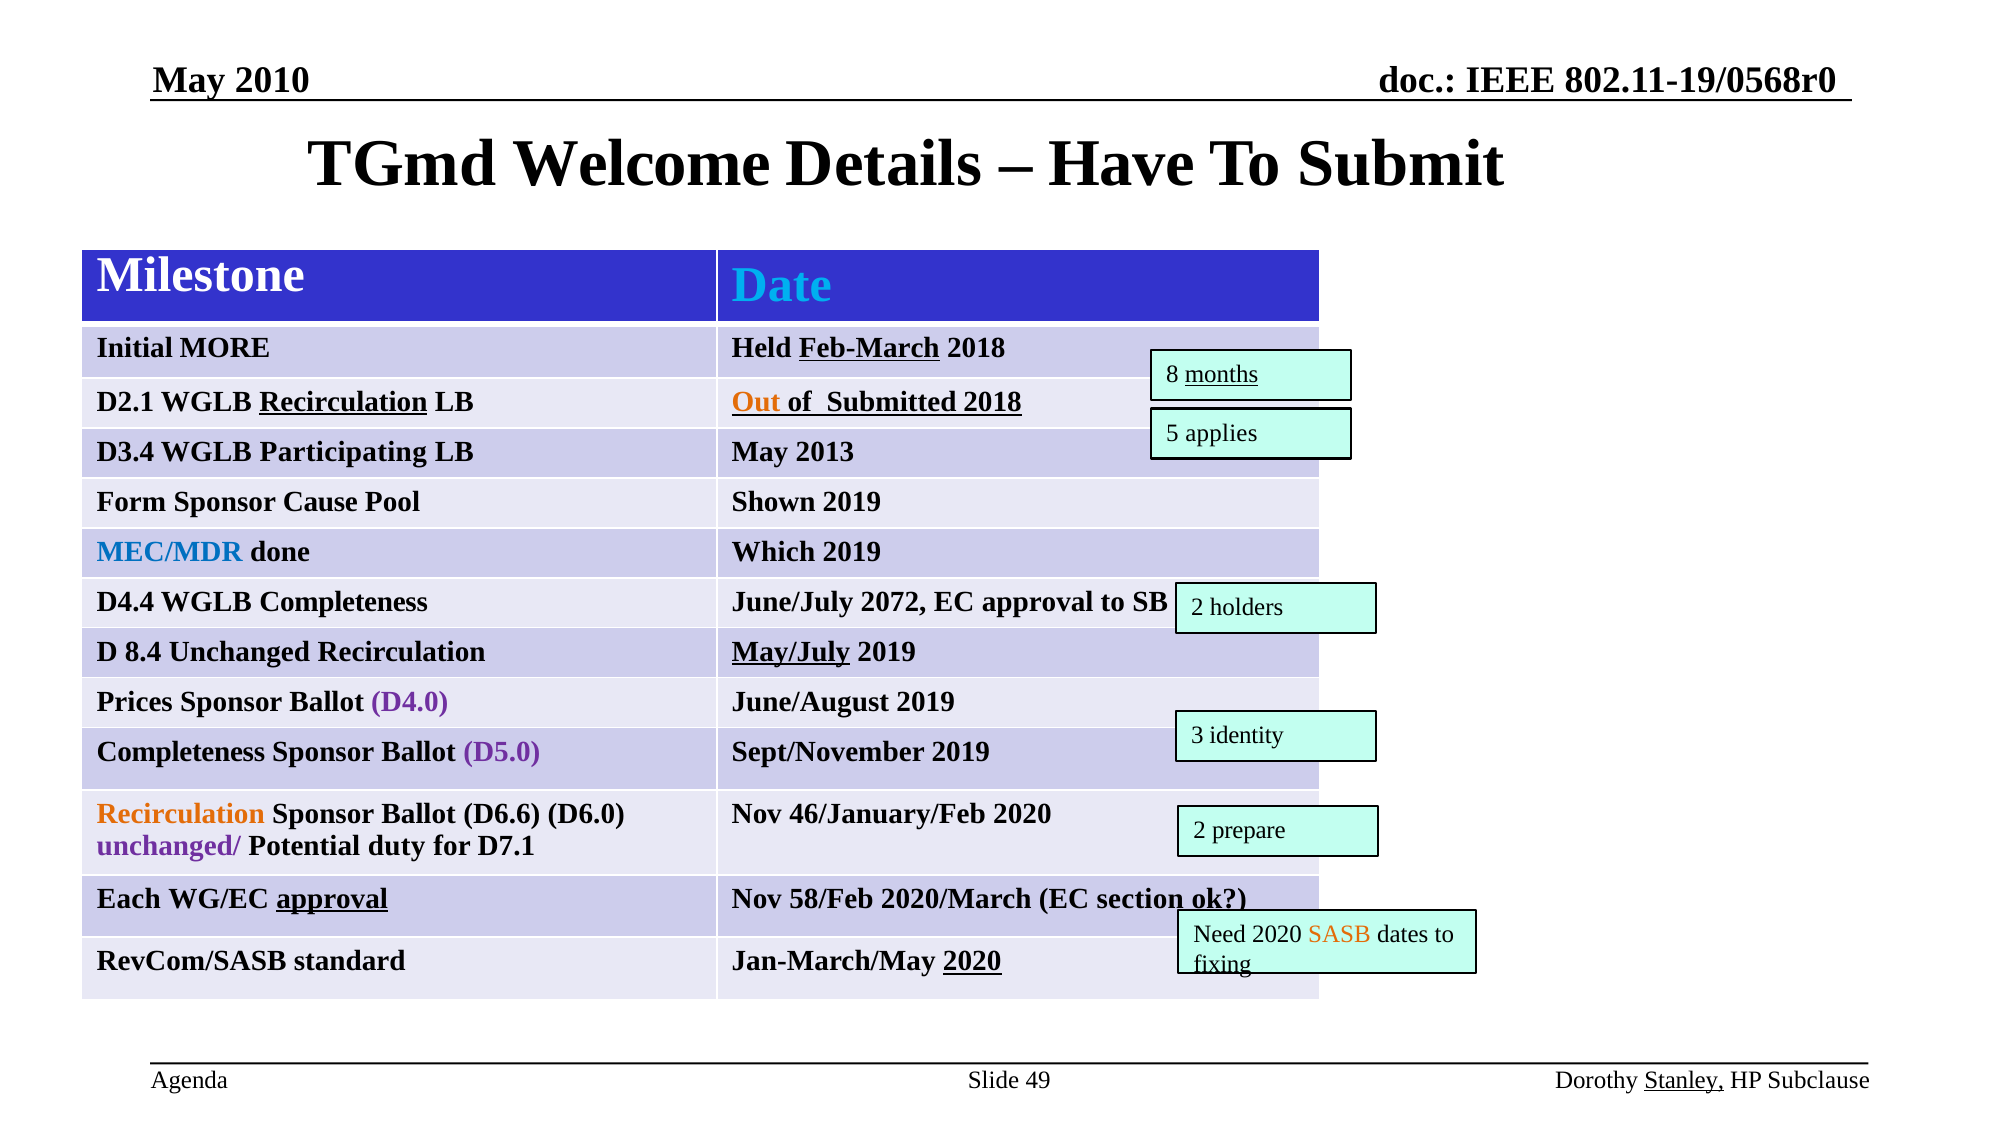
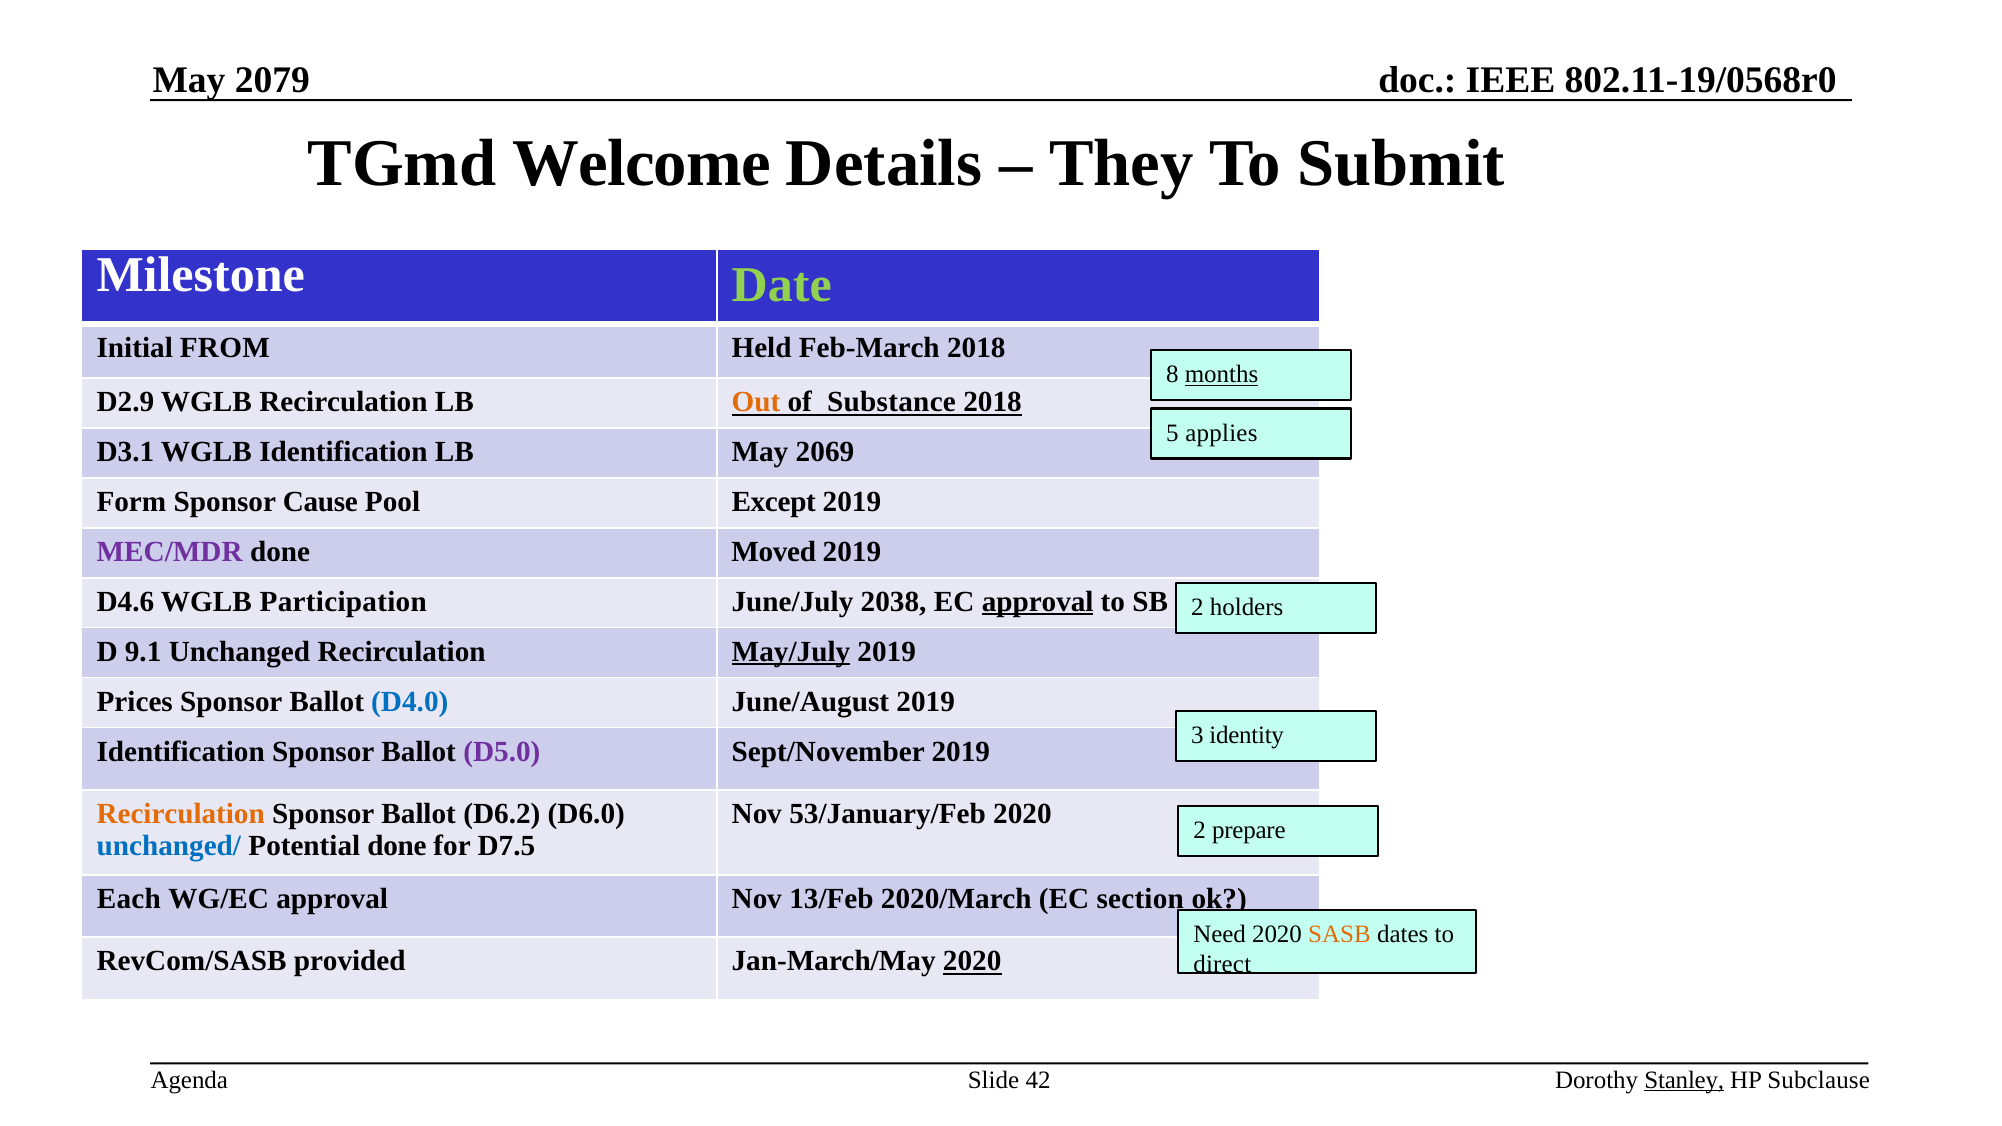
2010: 2010 -> 2079 (272, 80)
Have: Have -> They (1121, 164)
Date colour: light blue -> light green (782, 285)
MORE: MORE -> FROM (225, 348)
Feb-March underline: present -> none (869, 348)
D2.1: D2.1 -> D2.9 (125, 402)
Recirculation underline: present -> none (343, 402)
Submitted: Submitted -> Substance (891, 402)
D3.4: D3.4 -> D3.1 (125, 452)
WGLB Participating: Participating -> Identification (343, 452)
2013: 2013 -> 2069 (825, 452)
Shown: Shown -> Except (774, 502)
MEC/MDR colour: blue -> purple (170, 552)
Which: Which -> Moved (774, 552)
D4.4: D4.4 -> D4.6 (125, 602)
WGLB Completeness: Completeness -> Participation (343, 602)
2072: 2072 -> 2038 (894, 602)
approval underline: none -> present (1038, 602)
8.4: 8.4 -> 9.1 (143, 652)
D4.0 colour: purple -> blue (410, 702)
Completeness: Completeness -> Identification (181, 751)
D6.6: D6.6 -> D6.2 (502, 814)
46/January/Feb: 46/January/Feb -> 53/January/Feb (888, 814)
unchanged/ colour: purple -> blue (169, 846)
Potential duty: duty -> done (397, 846)
D7.1: D7.1 -> D7.5 (506, 846)
approval underline: present -> none (332, 899)
58/Feb: 58/Feb -> 13/Feb (831, 899)
standard: standard -> provided (350, 961)
fixing: fixing -> direct (1222, 965)
49: 49 -> 42 (1038, 1080)
